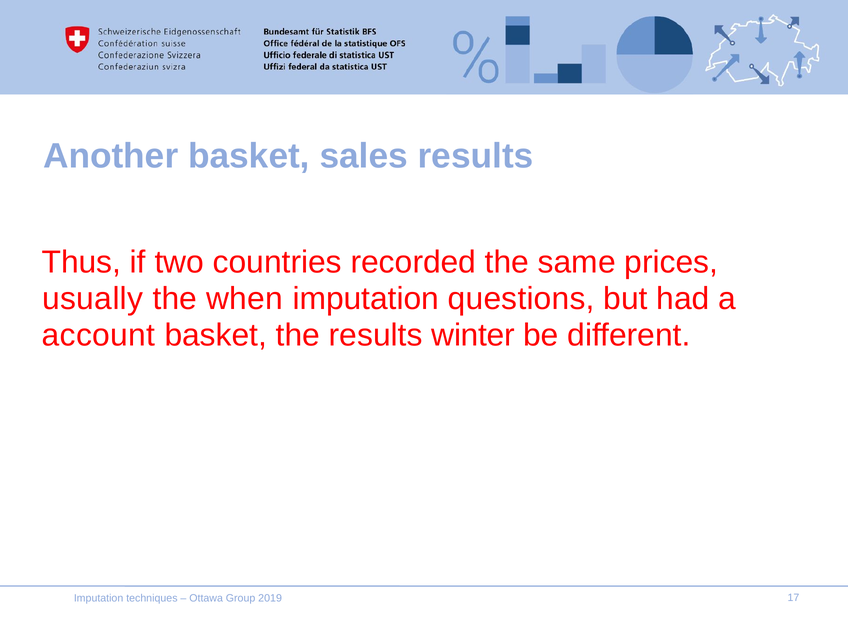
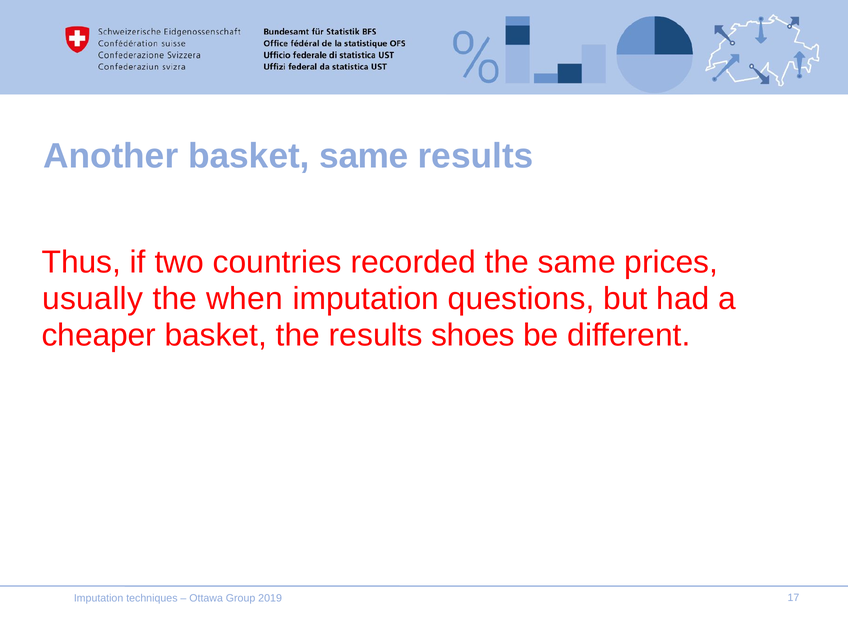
basket sales: sales -> same (364, 156)
account: account -> cheaper (99, 335)
winter: winter -> shoes (473, 335)
